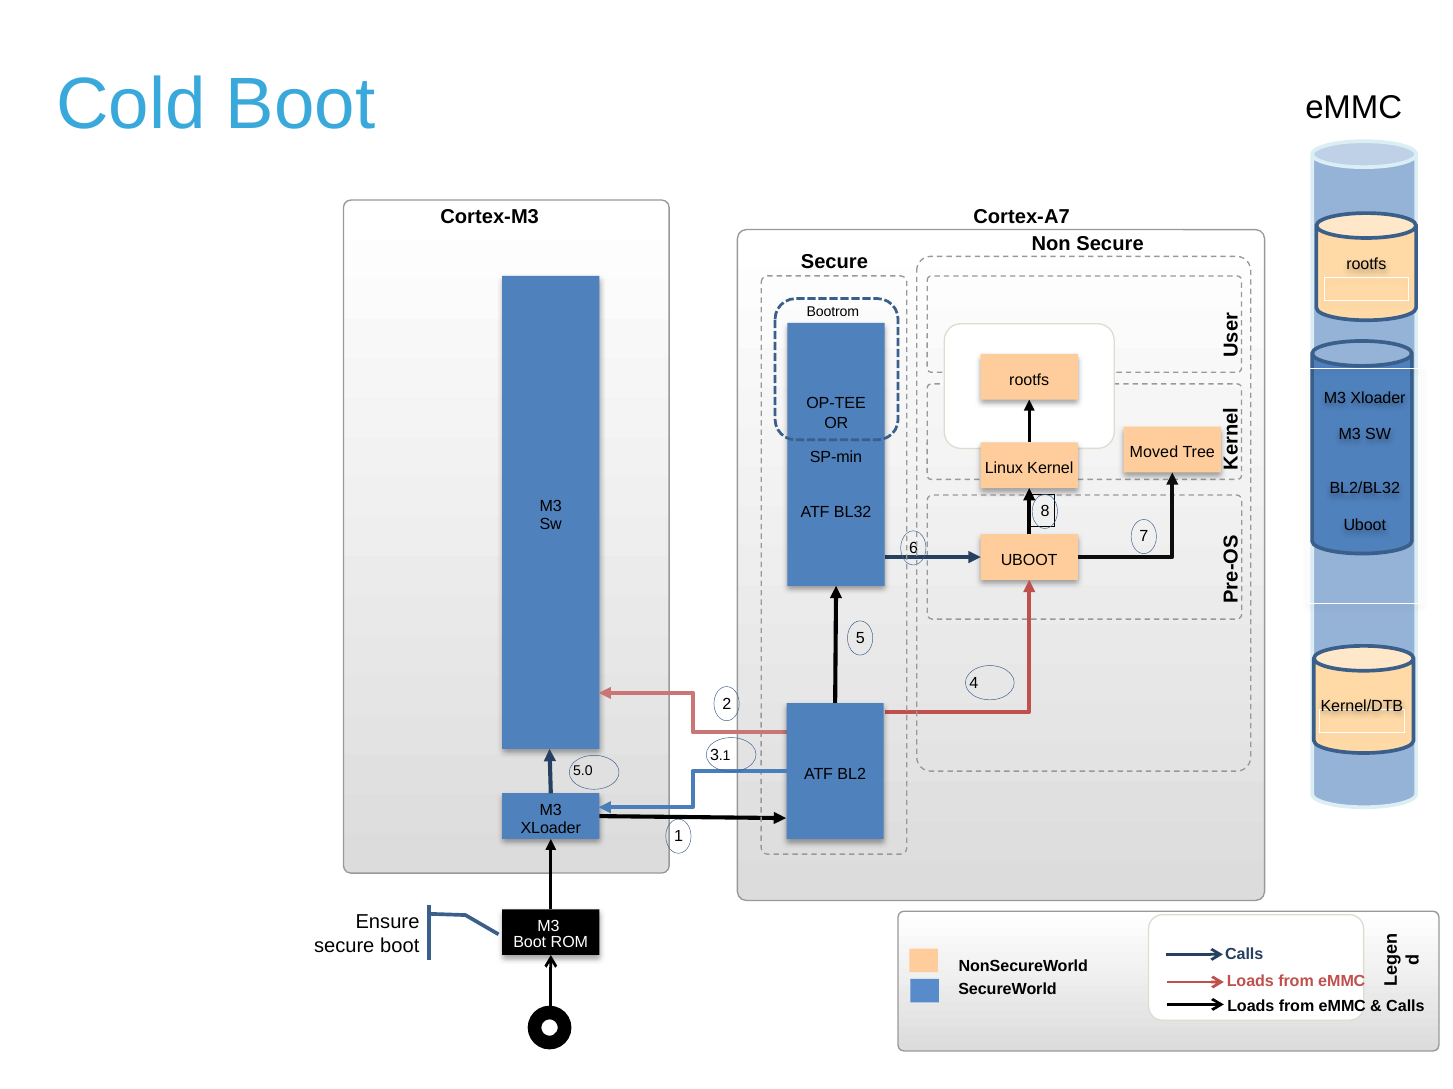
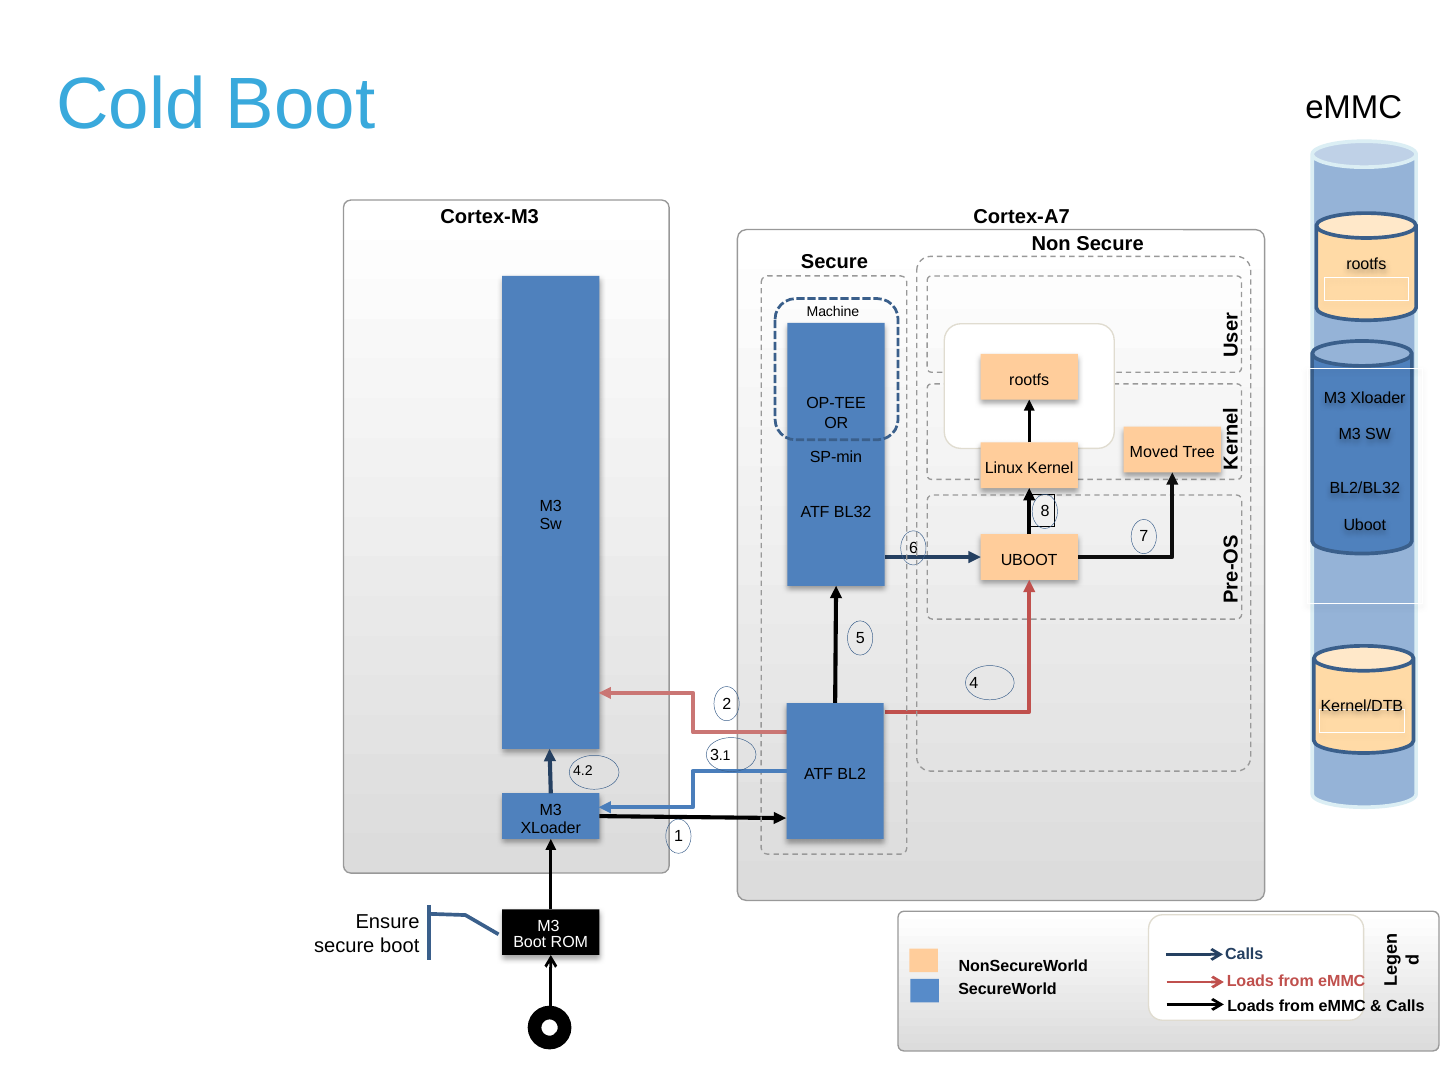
Bootrom: Bootrom -> Machine (833, 312)
5.0: 5.0 -> 4.2 (583, 772)
